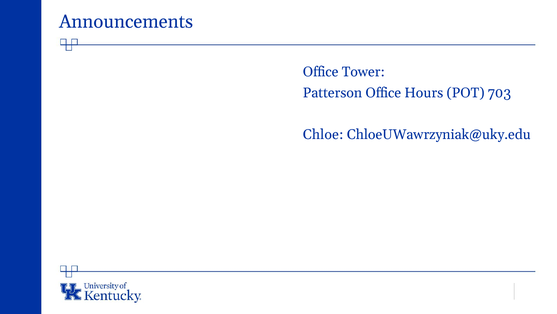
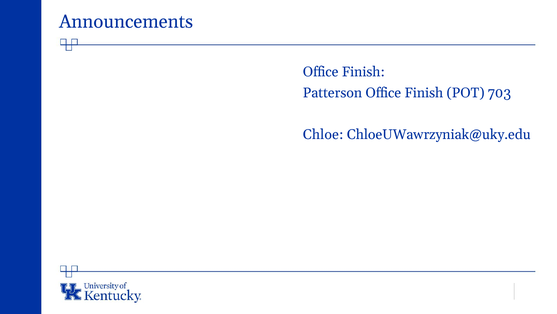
Tower: Tower -> Finish (363, 72)
Patterson Office Hours: Hours -> Finish (424, 93)
